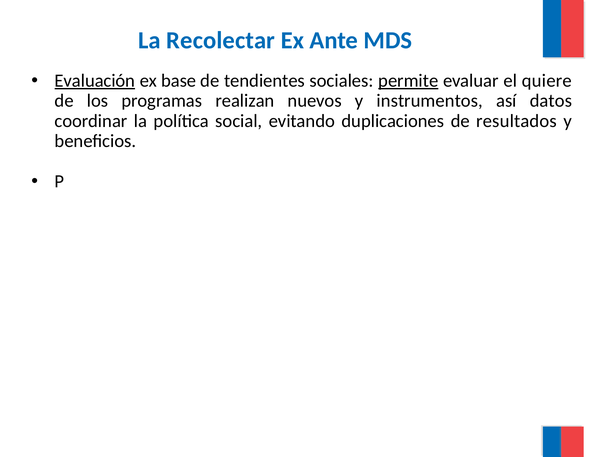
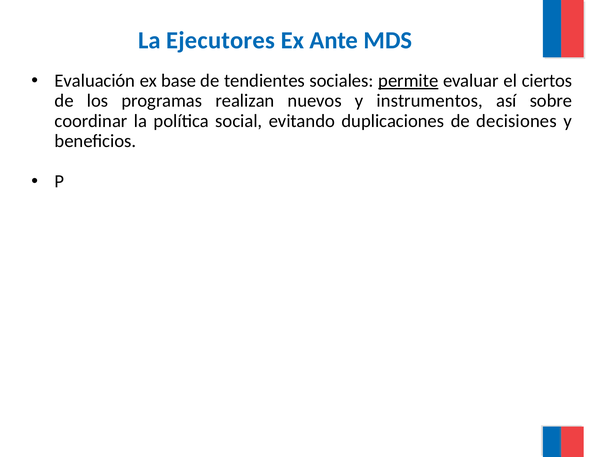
Recolectar: Recolectar -> Ejecutores (221, 40)
Evaluación underline: present -> none (95, 81)
quiere: quiere -> ciertos (547, 81)
datos: datos -> sobre (551, 101)
resultados: resultados -> decisiones (516, 121)
